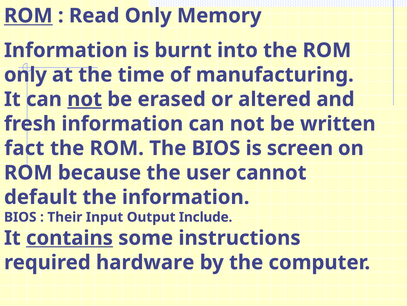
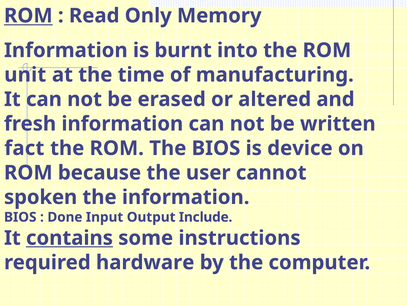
only: only -> unit (25, 75)
not underline: present -> none (85, 99)
screen: screen -> device (300, 148)
default: default -> spoken (41, 197)
Their: Their -> Done (65, 217)
